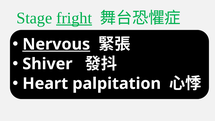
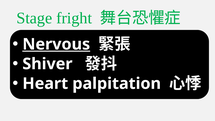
fright underline: present -> none (74, 18)
